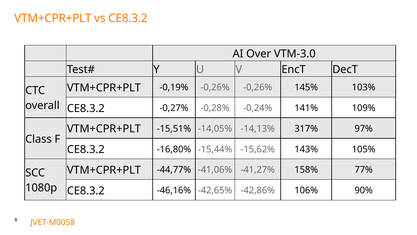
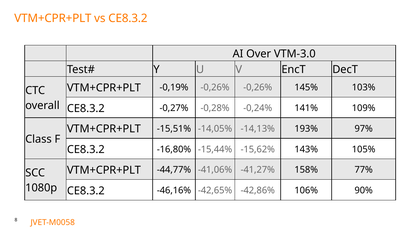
317%: 317% -> 193% (306, 129)
